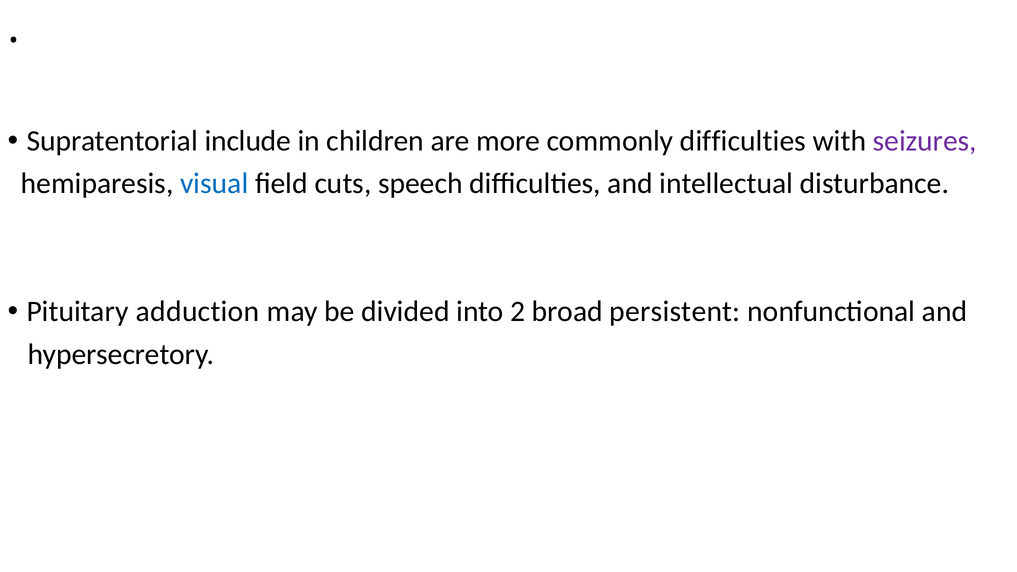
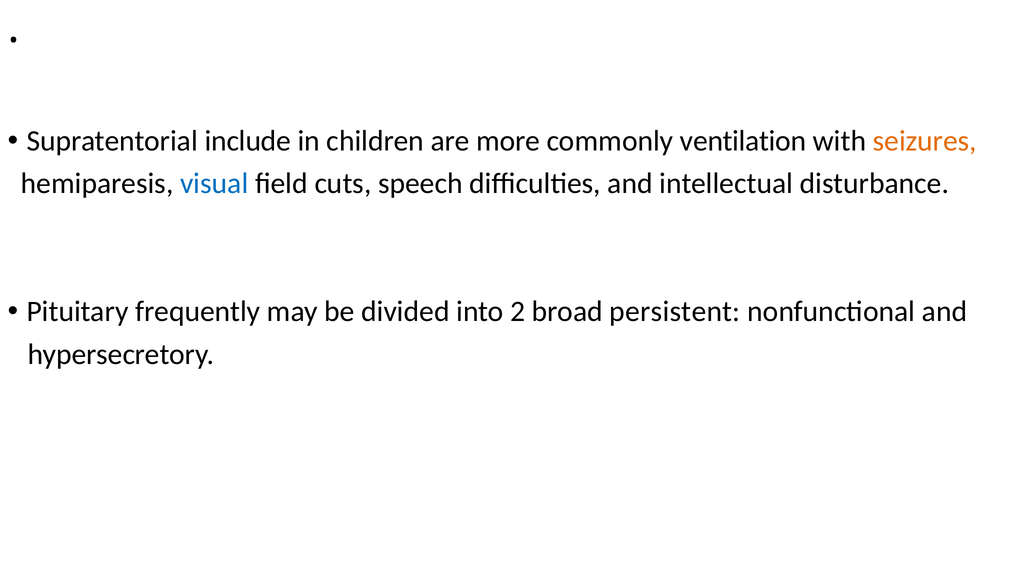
commonly difficulties: difficulties -> ventilation (743, 141)
seizures colour: purple -> orange (925, 141)
adduction: adduction -> frequently (198, 312)
